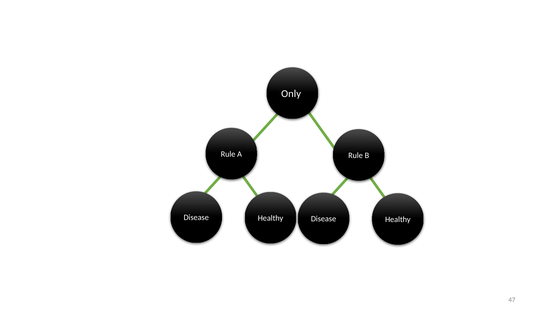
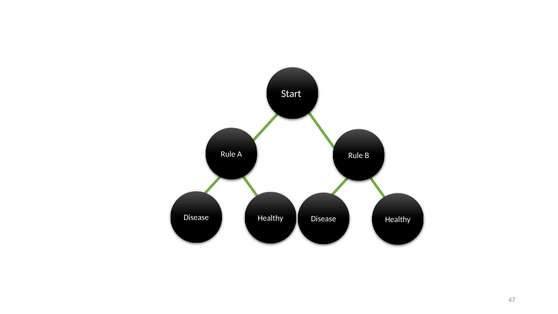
Only: Only -> Start (291, 94)
